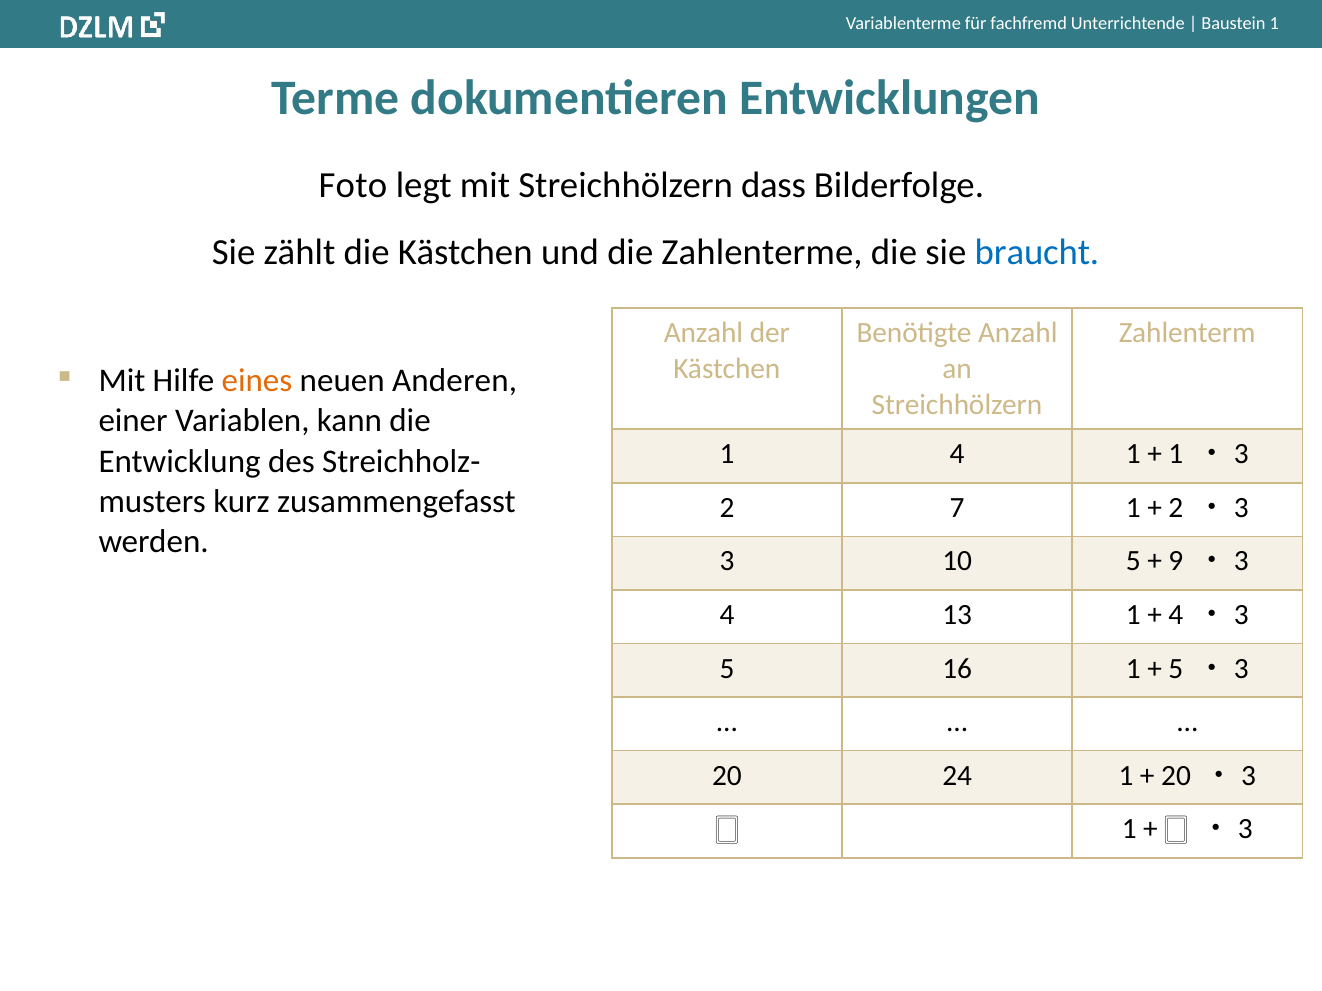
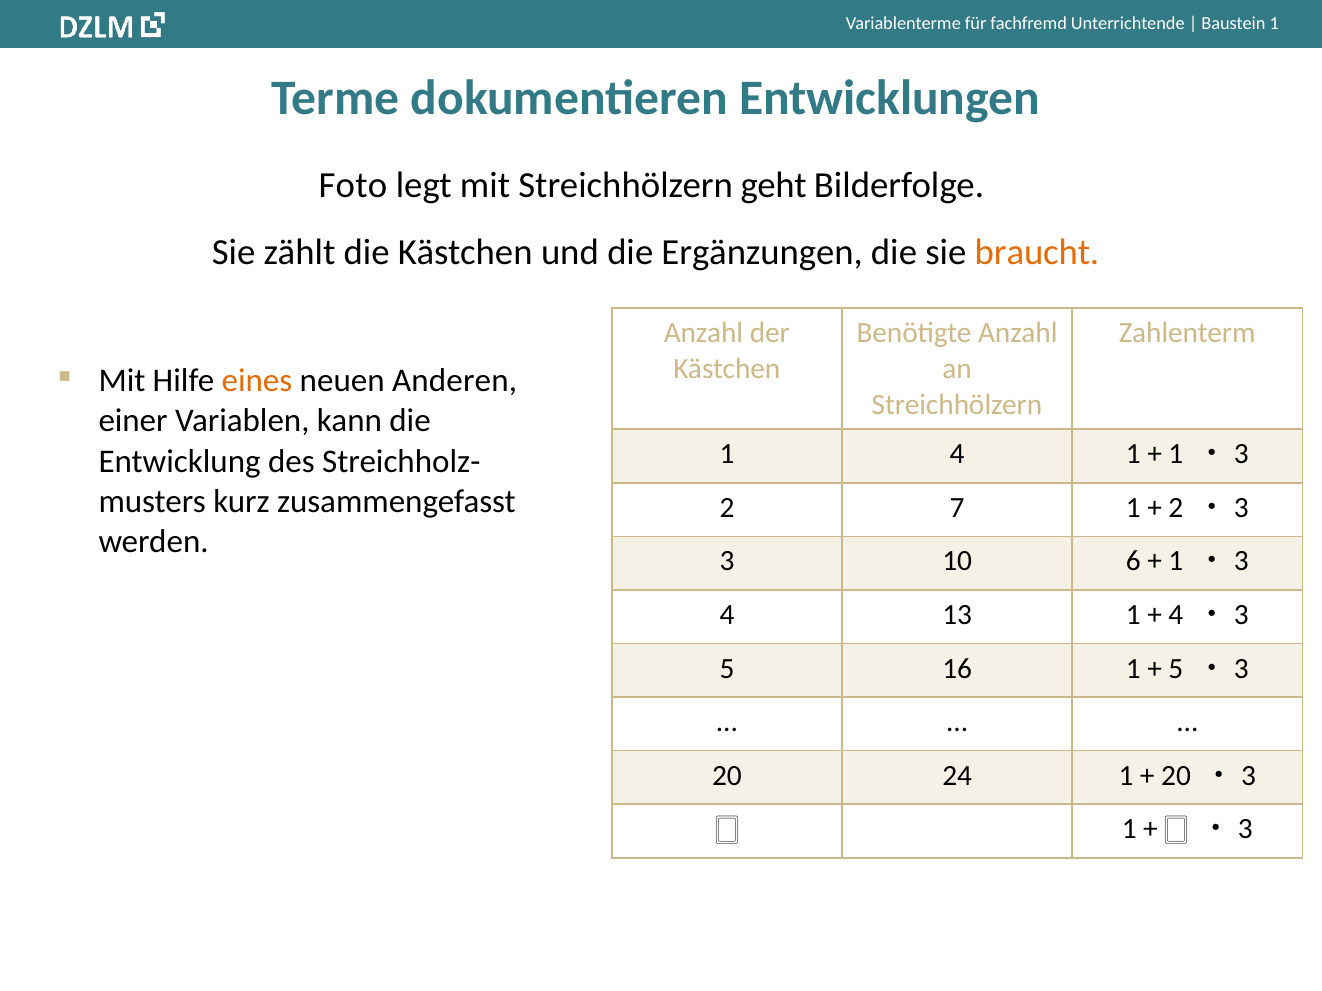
dass: dass -> geht (774, 185)
Zahlenterme: Zahlenterme -> Ergänzungen (762, 252)
braucht colour: blue -> orange (1037, 252)
10 5: 5 -> 6 (1133, 562)
9: 9 -> 1 (1176, 562)
